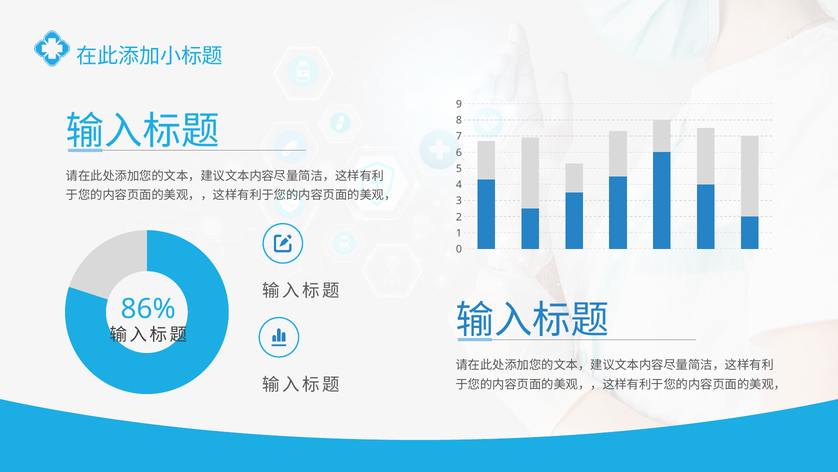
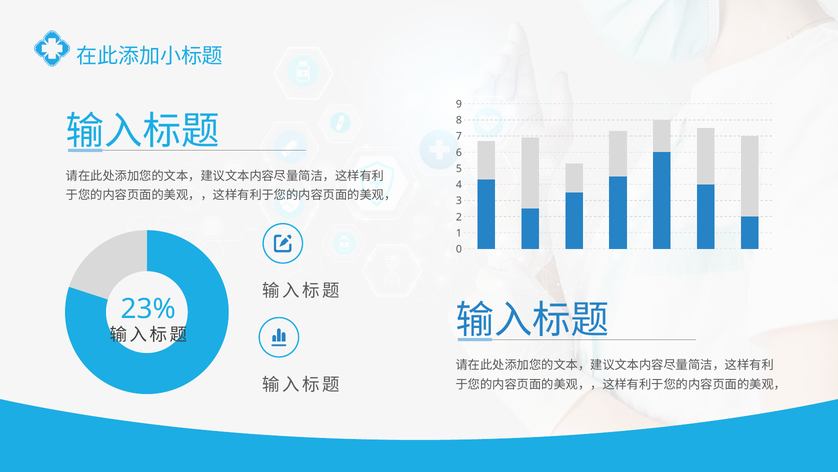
86%: 86% -> 23% (148, 308)
